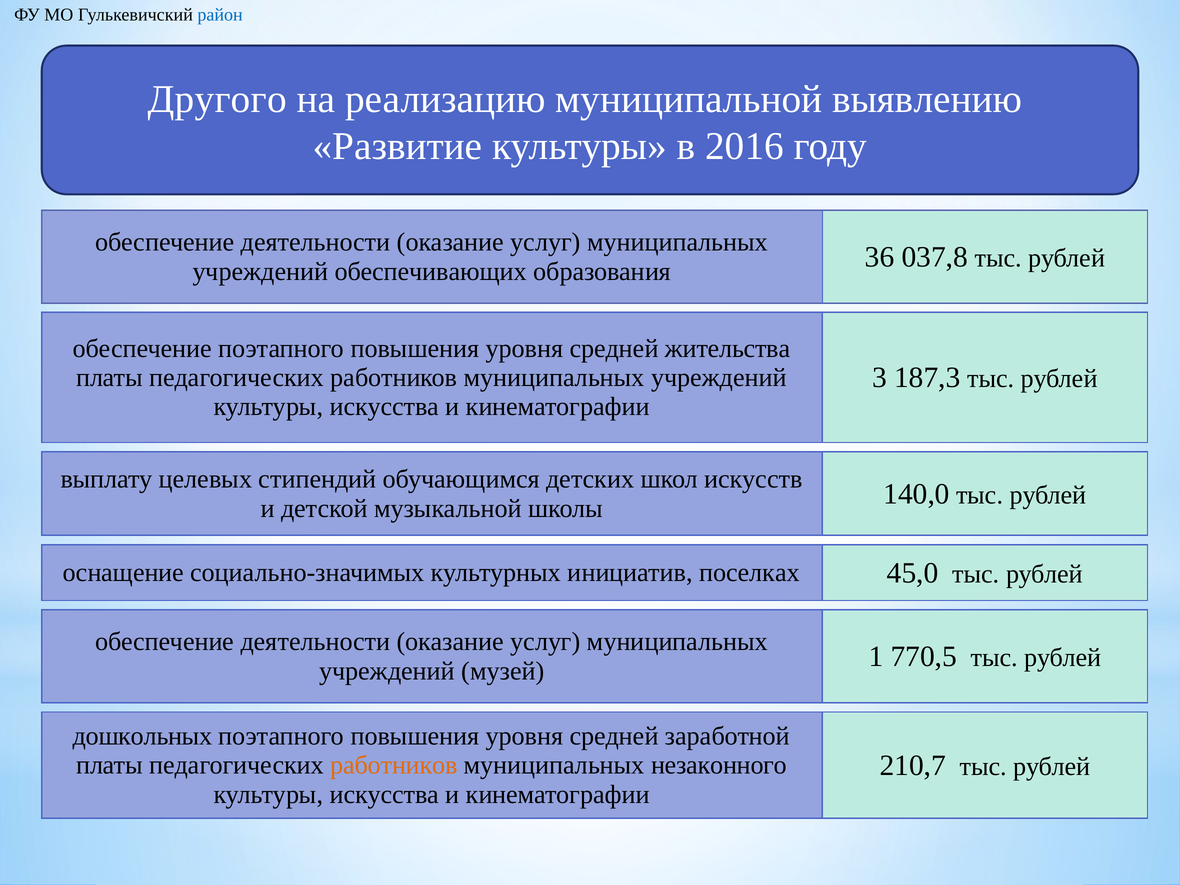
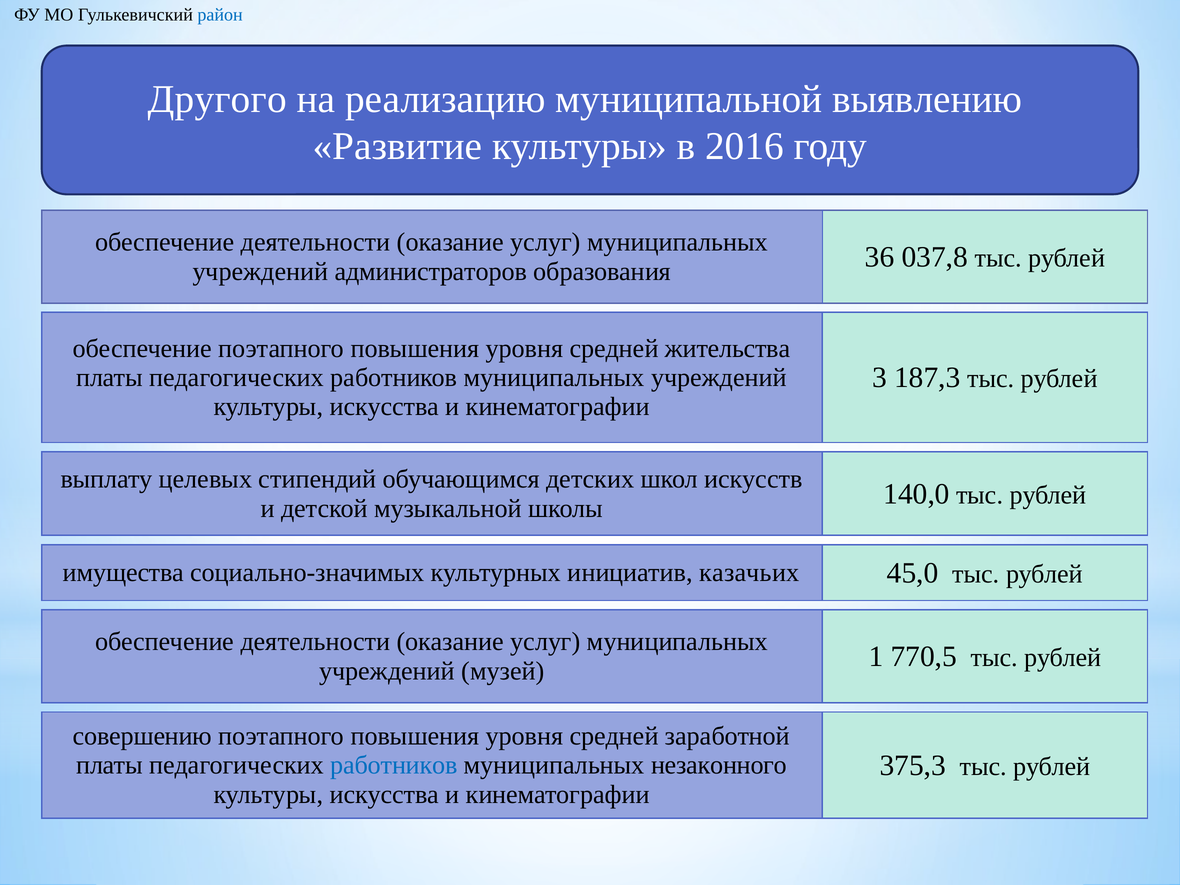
обеспечивающих: обеспечивающих -> администраторов (431, 271)
оснащение: оснащение -> имущества (124, 573)
поселках: поселках -> казачьих (749, 573)
дошкольных: дошкольных -> совершению (142, 736)
210,7: 210,7 -> 375,3 (913, 765)
работников colour: orange -> blue (394, 765)
